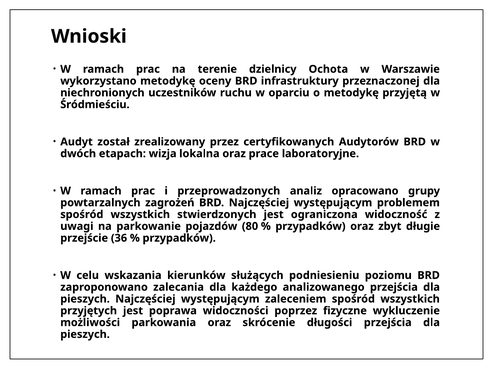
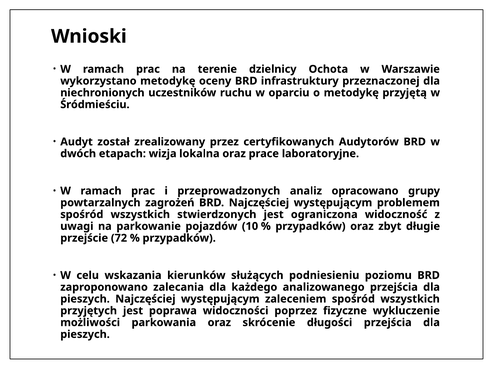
80: 80 -> 10 (250, 227)
36: 36 -> 72 (119, 239)
